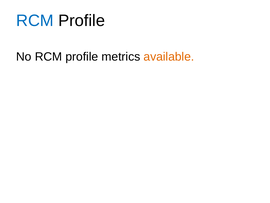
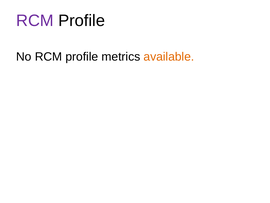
RCM colour: blue -> purple (35, 20)
